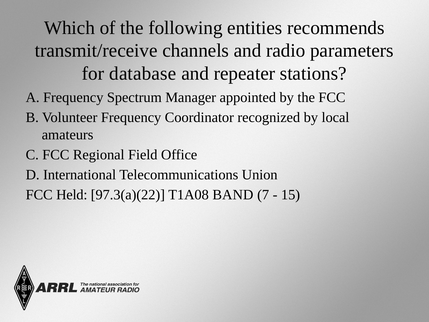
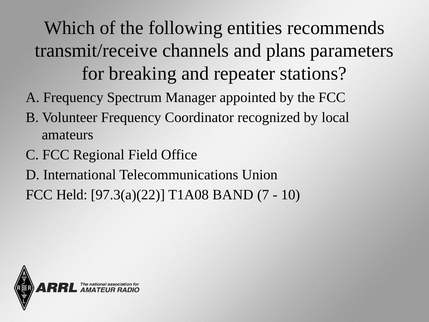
radio: radio -> plans (286, 51)
database: database -> breaking (143, 74)
15: 15 -> 10 (291, 195)
